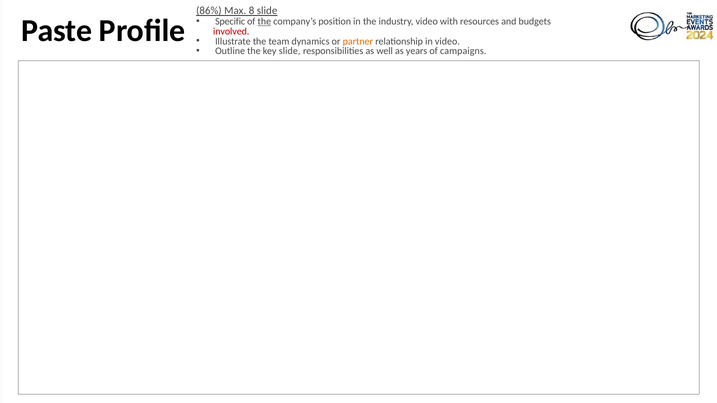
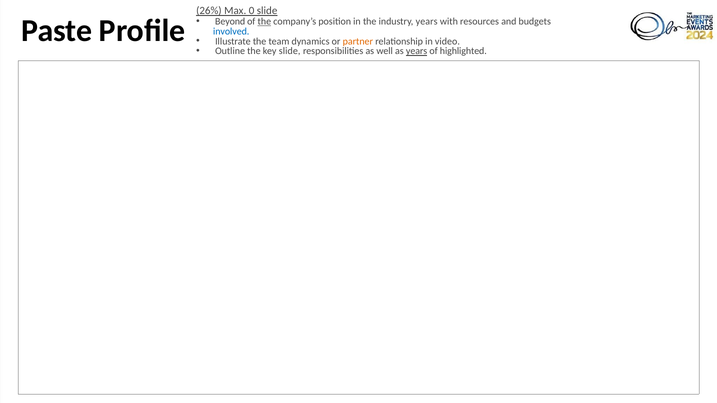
86%: 86% -> 26% (209, 11)
8: 8 -> 0 (252, 11)
Specific: Specific -> Beyond (230, 21)
industry video: video -> years (427, 21)
involved colour: red -> blue (231, 31)
years underline: none -> present (417, 51)
campaigns: campaigns -> highlighted (463, 51)
